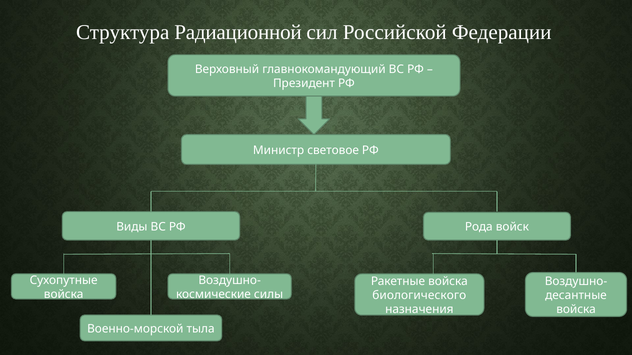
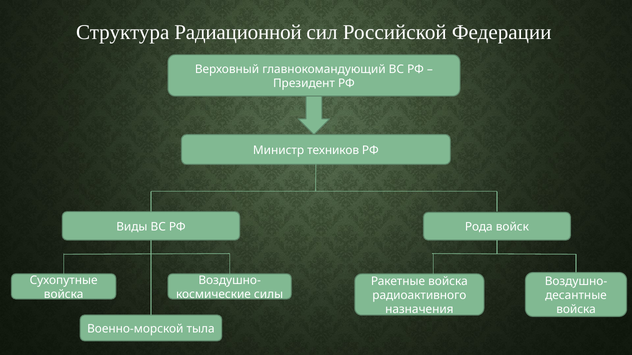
световое: световое -> техников (333, 150)
биологического: биологического -> радиоактивного (419, 296)
